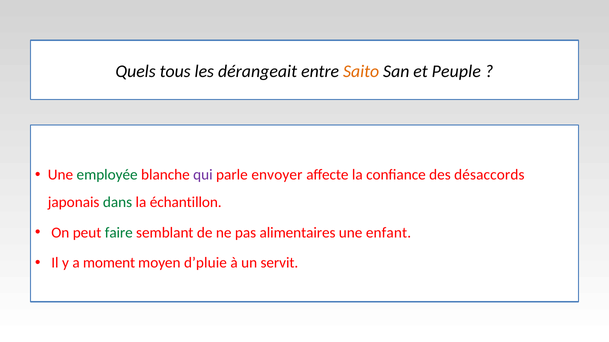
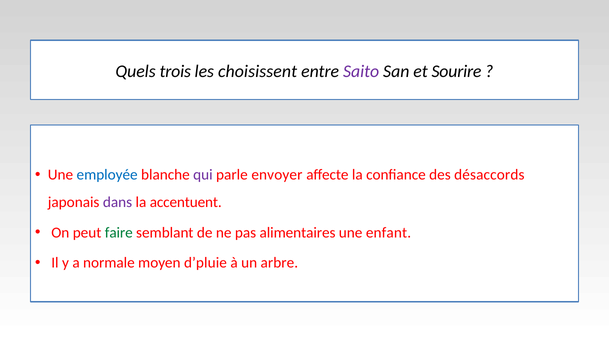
tous: tous -> trois (175, 71)
dérangeait: dérangeait -> choisissent (258, 71)
Saito colour: orange -> purple (361, 71)
Peuple: Peuple -> Sourire (456, 71)
employée colour: green -> blue (107, 175)
dans colour: green -> purple (118, 203)
échantillon: échantillon -> accentuent (186, 203)
moment: moment -> normale (109, 263)
servit: servit -> arbre (279, 263)
